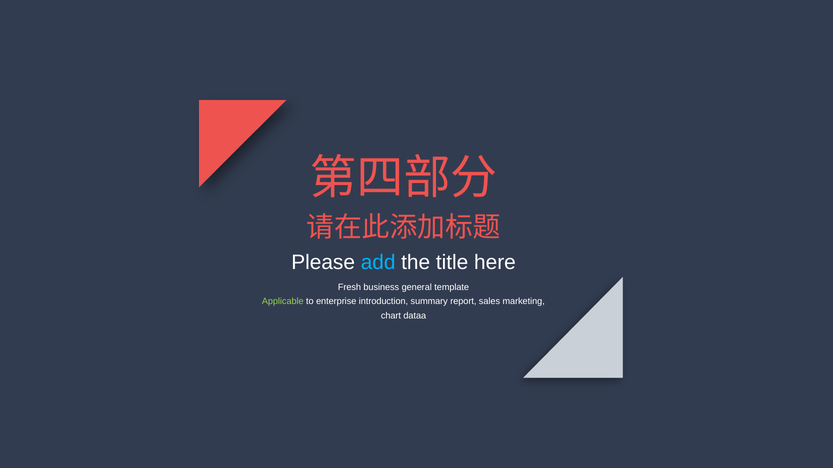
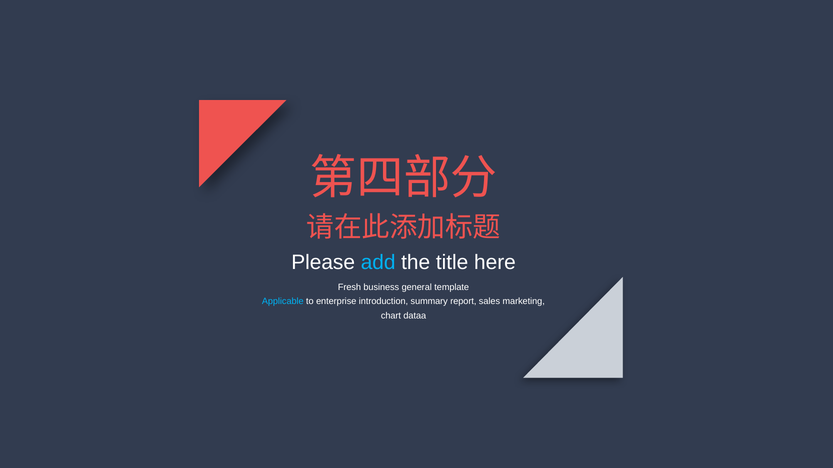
Applicable colour: light green -> light blue (283, 302)
